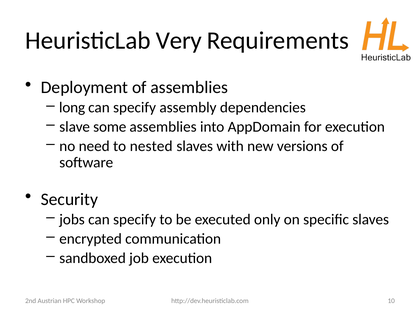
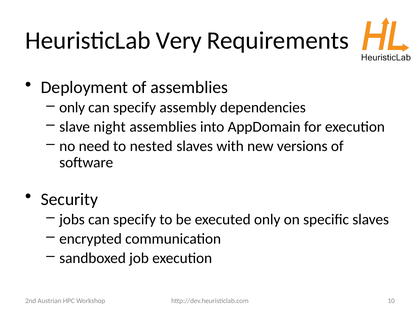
long: long -> only (72, 108)
some: some -> night (110, 127)
